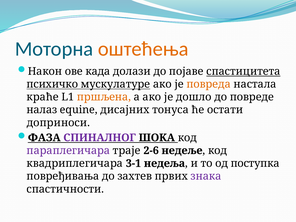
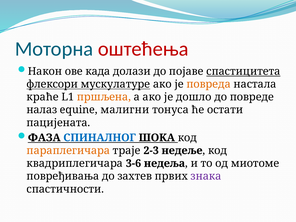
оштећења colour: orange -> red (143, 49)
психичко: психичко -> флексори (52, 84)
дисајних: дисајних -> малигни (125, 110)
доприноси: доприноси -> пацијената (58, 123)
СПИНАЛНОГ colour: purple -> blue (100, 138)
параплегичара colour: purple -> orange (68, 151)
2-6: 2-6 -> 2-3 (151, 151)
3-1: 3-1 -> 3-6 (133, 163)
поступка: поступка -> миотоме (255, 163)
